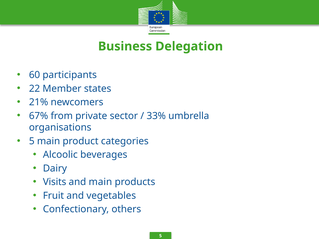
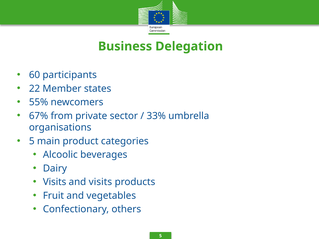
21%: 21% -> 55% (39, 102)
and main: main -> visits (100, 182)
